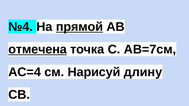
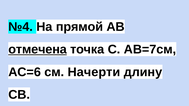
прямой underline: present -> none (79, 27)
AC=4: AC=4 -> AC=6 (25, 72)
Нарисуй: Нарисуй -> Начерти (94, 72)
